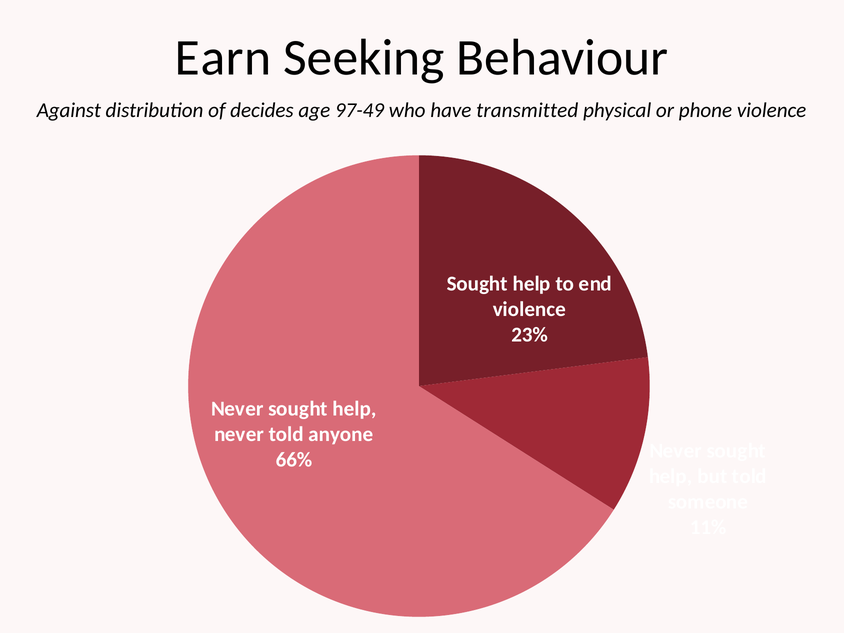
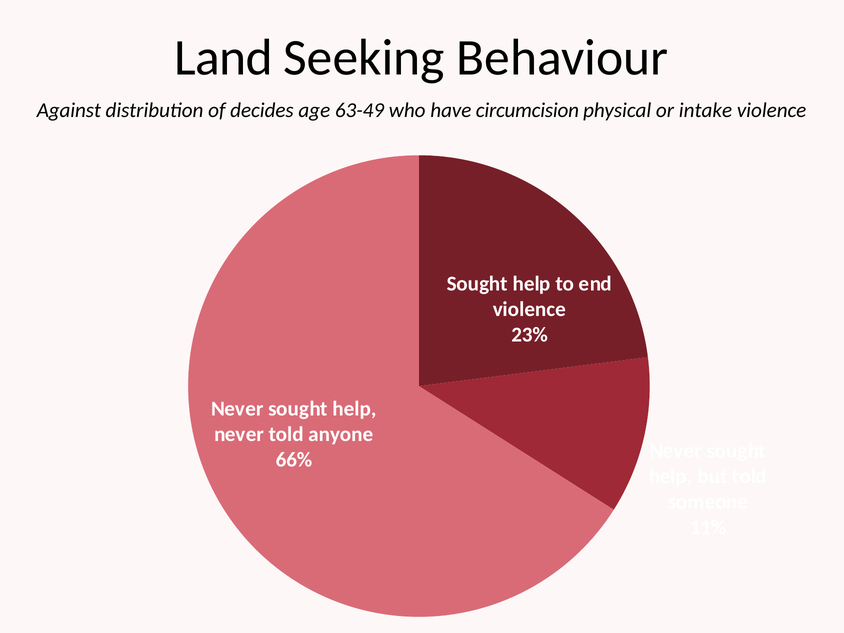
Earn: Earn -> Land (223, 58)
97-49: 97-49 -> 63-49 (359, 110)
transmitted: transmitted -> circumcision (527, 110)
phone: phone -> intake (705, 110)
